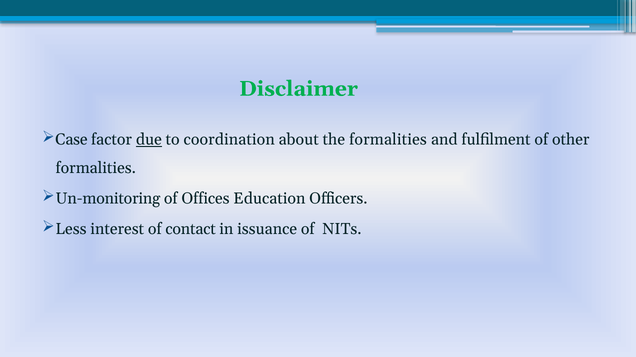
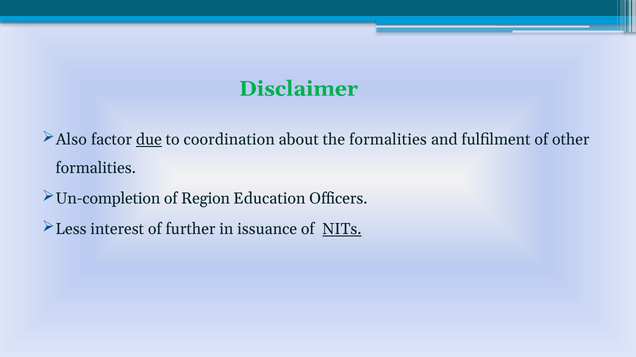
Case: Case -> Also (71, 140)
Un-monitoring: Un-monitoring -> Un-completion (108, 199)
Offices: Offices -> Region (206, 199)
contact: contact -> further (191, 230)
NITs underline: none -> present (342, 230)
